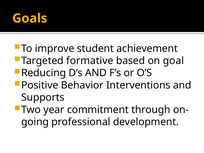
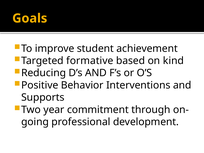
goal: goal -> kind (173, 61)
